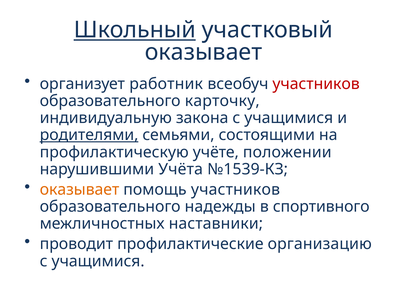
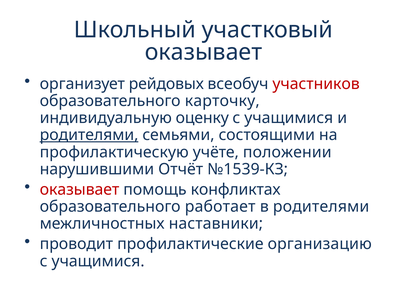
Школьный underline: present -> none (135, 30)
работник: работник -> рейдовых (166, 84)
закона: закона -> оценку (202, 118)
Учёта: Учёта -> Отчёт (181, 169)
оказывает colour: orange -> red (79, 190)
помощь участников: участников -> конфликтах (236, 190)
надежды: надежды -> работает (220, 207)
в спортивного: спортивного -> родителями (321, 207)
